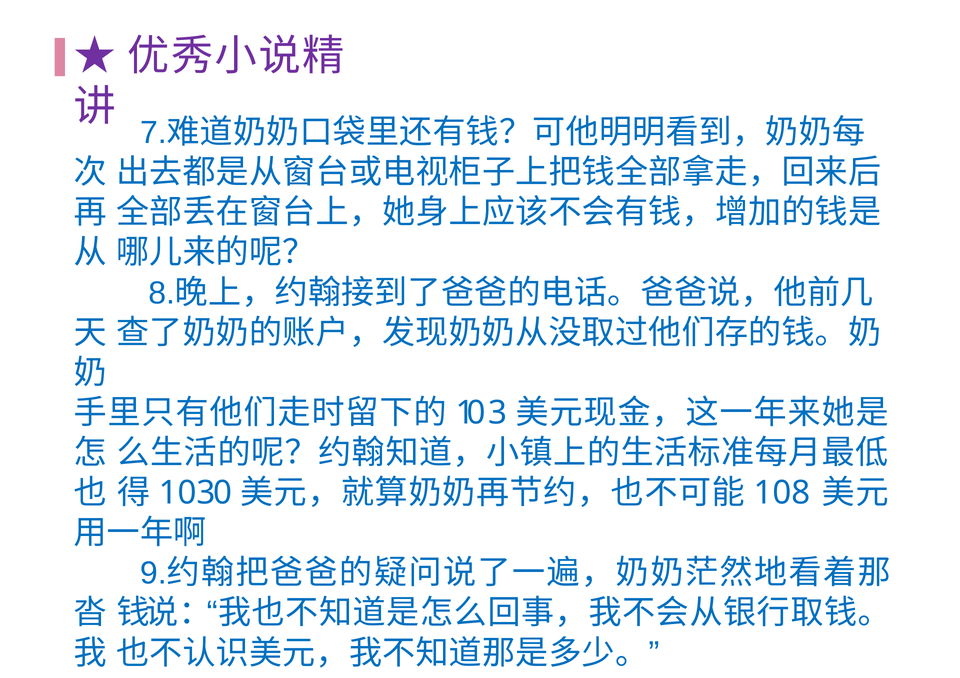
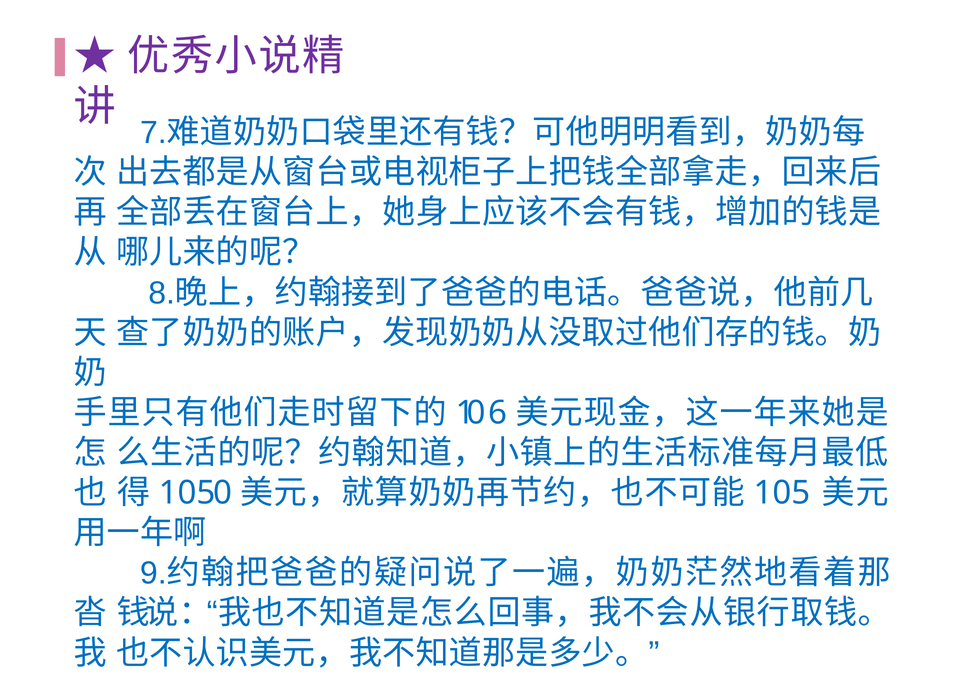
3: 3 -> 6 (498, 413)
3: 3 -> 5 (206, 493)
8: 8 -> 5 (801, 493)
